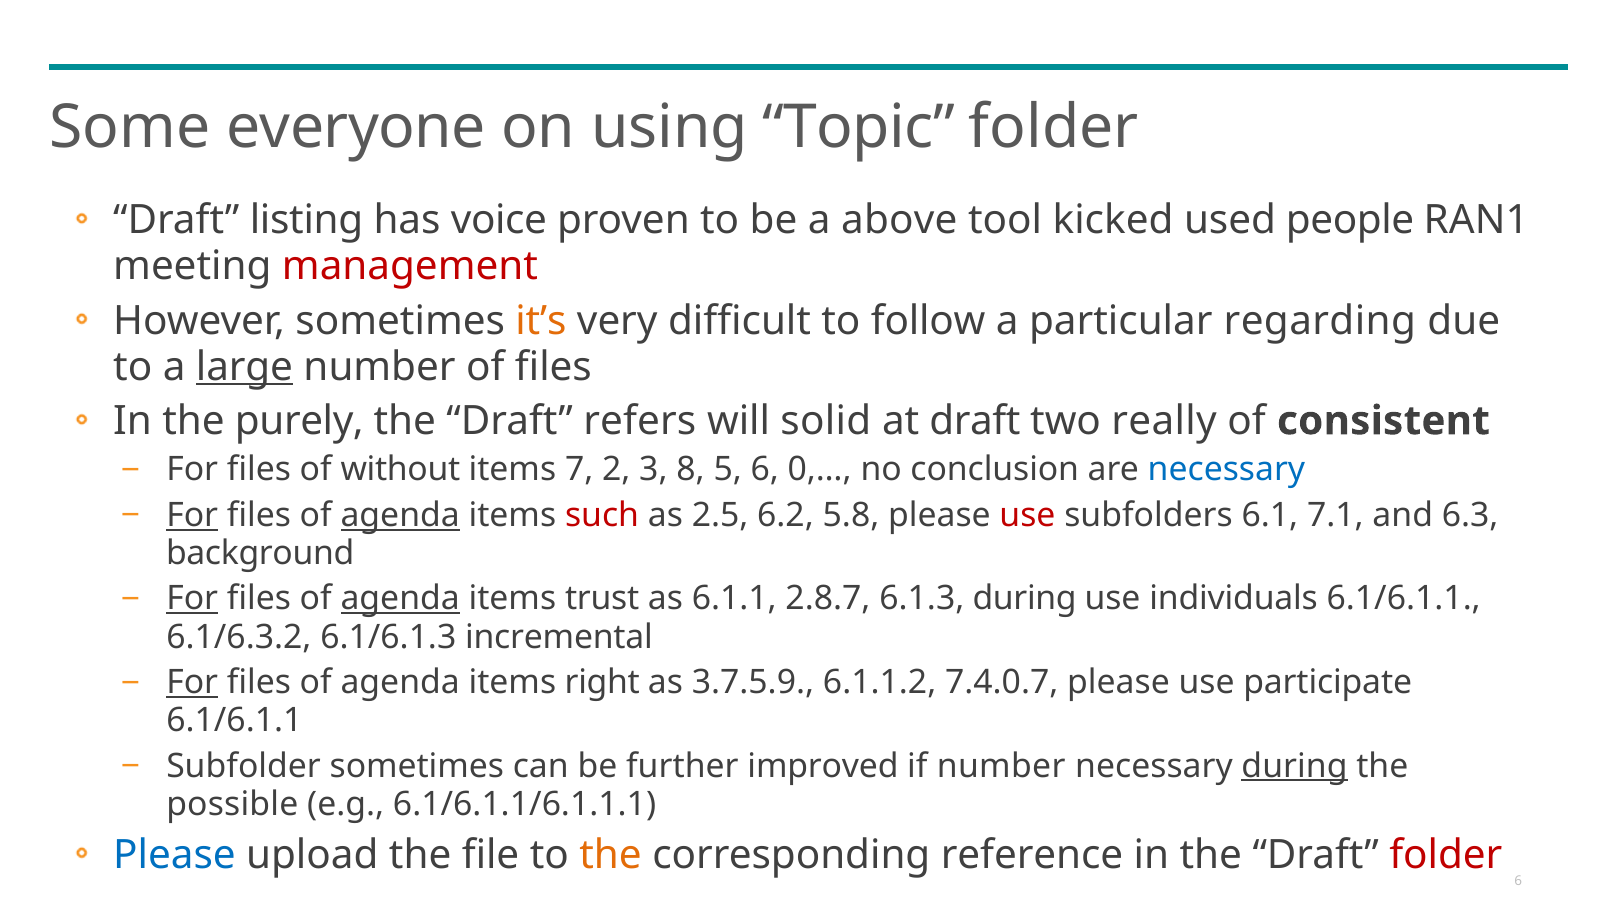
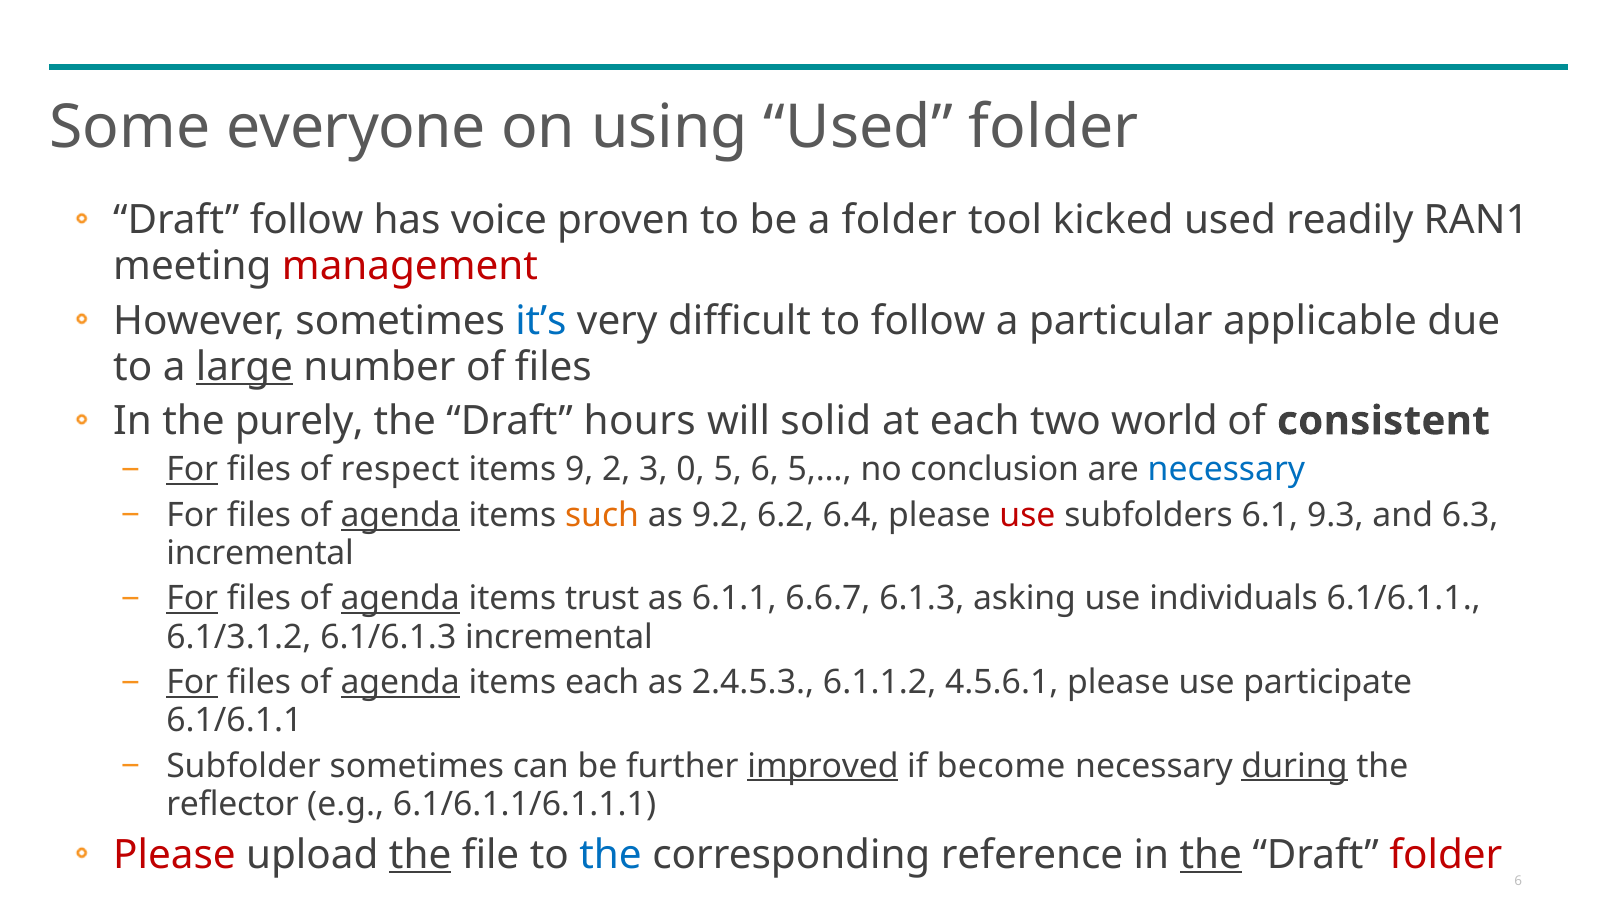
using Topic: Topic -> Used (858, 128)
Draft listing: listing -> follow (307, 220)
a above: above -> folder (899, 220)
people: people -> readily (1350, 220)
it’s colour: orange -> blue (541, 321)
regarding: regarding -> applicable (1320, 321)
refers: refers -> hours (640, 421)
at draft: draft -> each (975, 421)
really: really -> world (1164, 421)
For underline: none -> present (192, 470)
without: without -> respect (400, 470)
7: 7 -> 9 (579, 470)
8: 8 -> 0 (691, 470)
0,…: 0,… -> 5,… (820, 470)
For underline: present -> none (192, 515)
such colour: red -> orange (602, 515)
2.5: 2.5 -> 9.2 (720, 515)
5.8: 5.8 -> 6.4 (851, 515)
7.1: 7.1 -> 9.3 (1335, 515)
background: background -> incremental (260, 553)
2.8.7: 2.8.7 -> 6.6.7 (828, 599)
6.1.3 during: during -> asking (1024, 599)
6.1/6.3.2: 6.1/6.3.2 -> 6.1/3.1.2 (239, 637)
agenda underline: none -> present (400, 682)
items right: right -> each (602, 682)
3.7.5.9: 3.7.5.9 -> 2.4.5.3 (753, 682)
7.4.0.7: 7.4.0.7 -> 4.5.6.1 (1002, 682)
improved underline: none -> present (823, 766)
if number: number -> become (1001, 766)
possible: possible -> reflector (233, 804)
Please colour: blue -> red (174, 855)
the underline: none -> present (420, 855)
the colour: orange -> blue (611, 855)
the underline: none -> present (1211, 855)
